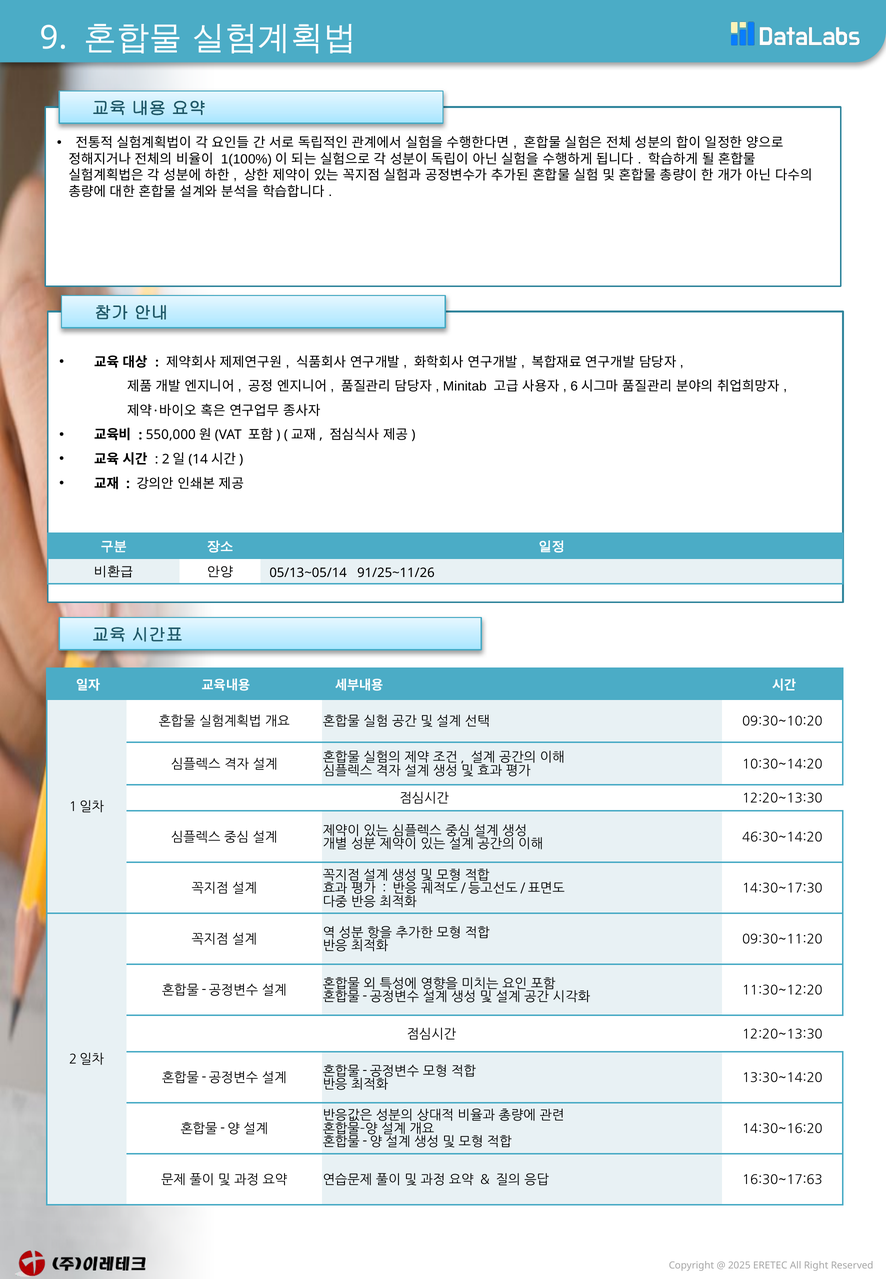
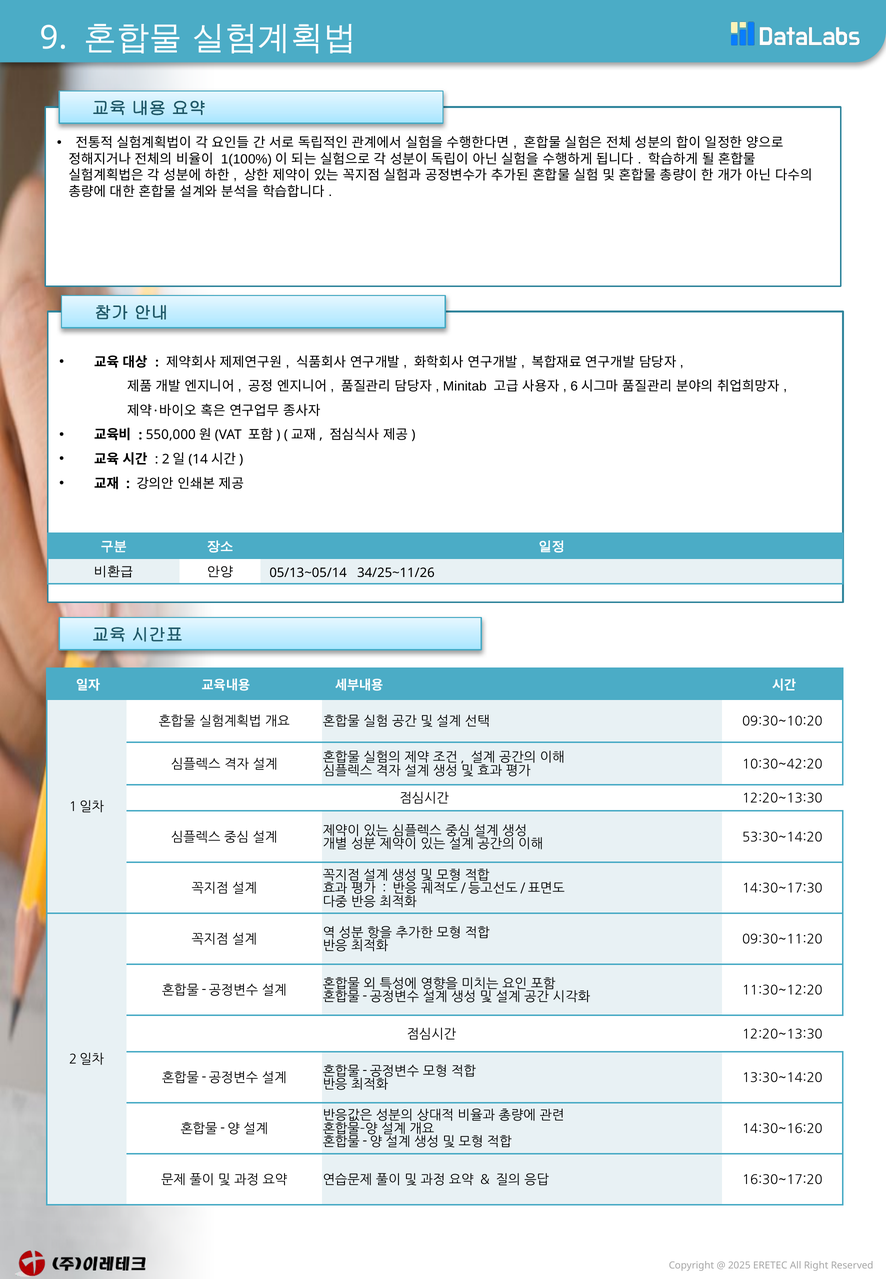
91/25~11/26: 91/25~11/26 -> 34/25~11/26 (396, 573)
10:30~14:20: 10:30~14:20 -> 10:30~42:20 (782, 765)
46:30~14:20: 46:30~14:20 -> 53:30~14:20 (782, 838)
16:30~17:63: 16:30~17:63 -> 16:30~17:20 (782, 1181)
